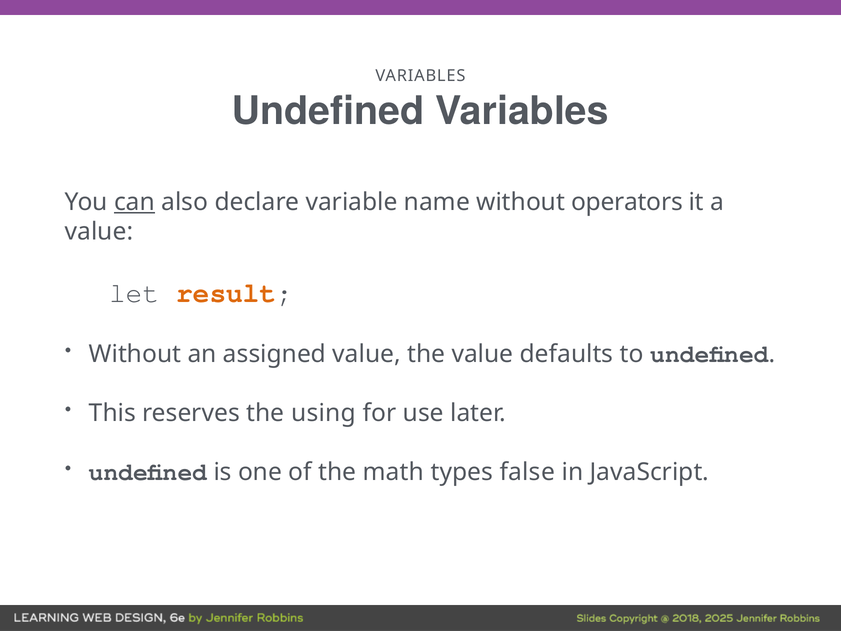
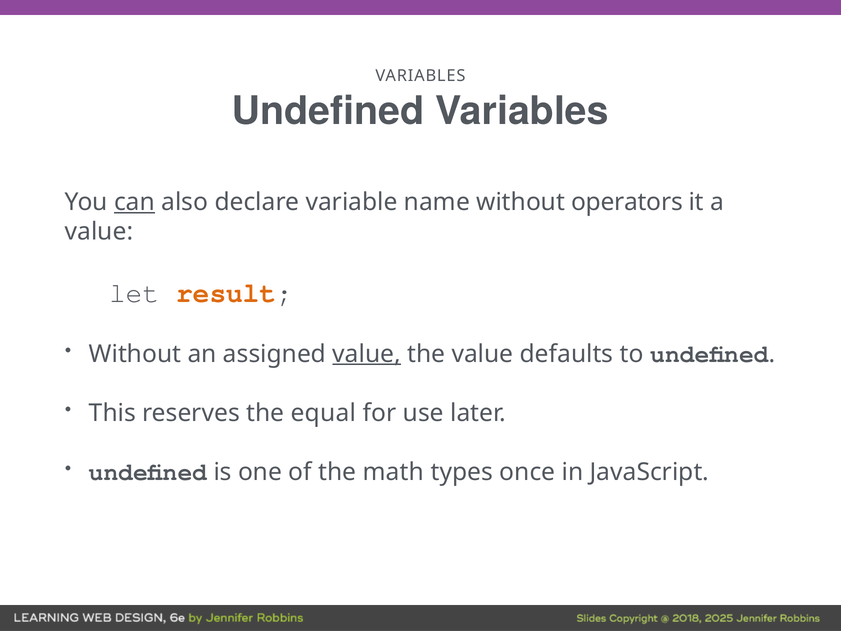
value underline: none -> present (367, 354)
using: using -> equal (324, 413)
false: false -> once (527, 472)
